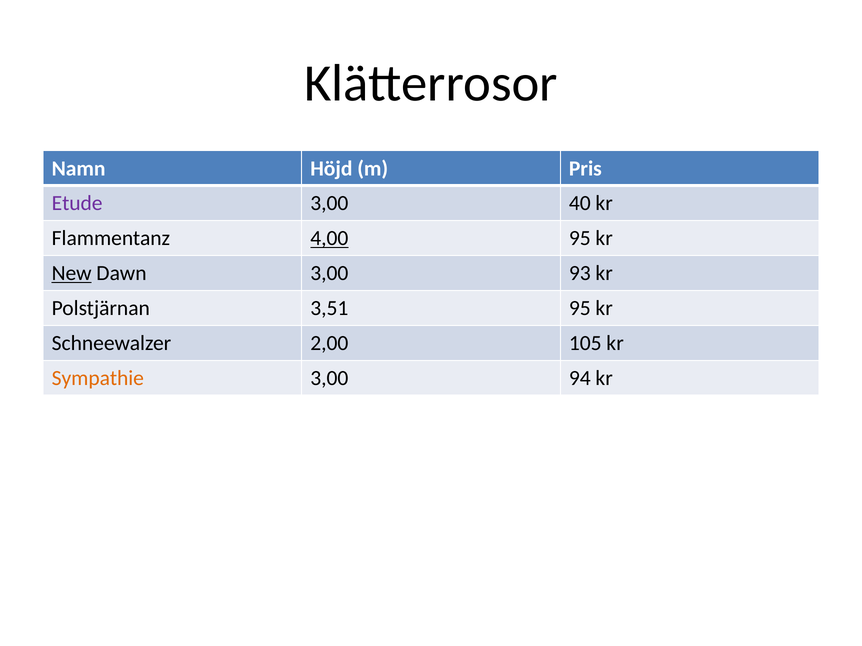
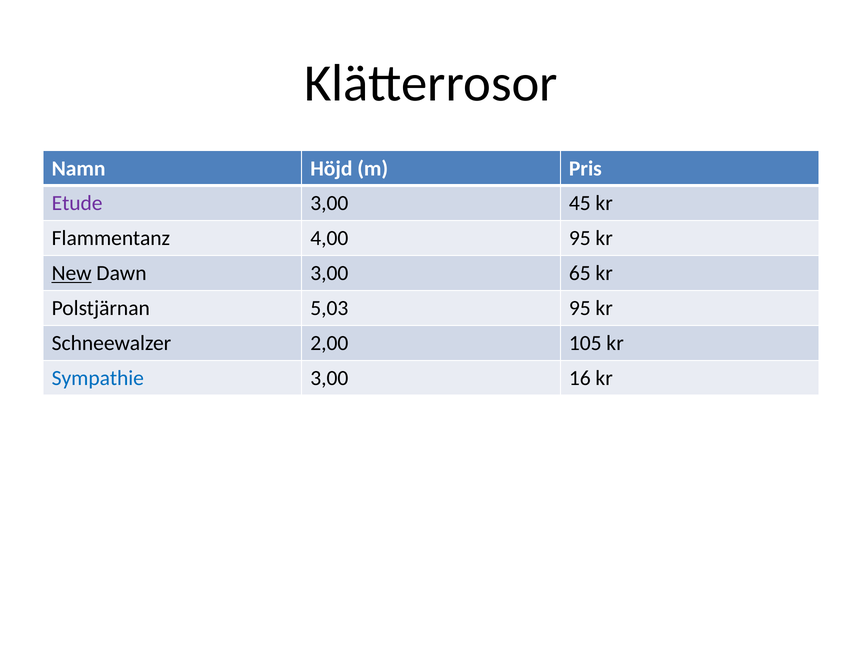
40: 40 -> 45 (580, 204)
4,00 underline: present -> none (329, 238)
93: 93 -> 65 (580, 273)
3,51: 3,51 -> 5,03 (329, 308)
Sympathie colour: orange -> blue (98, 378)
94: 94 -> 16 (580, 378)
